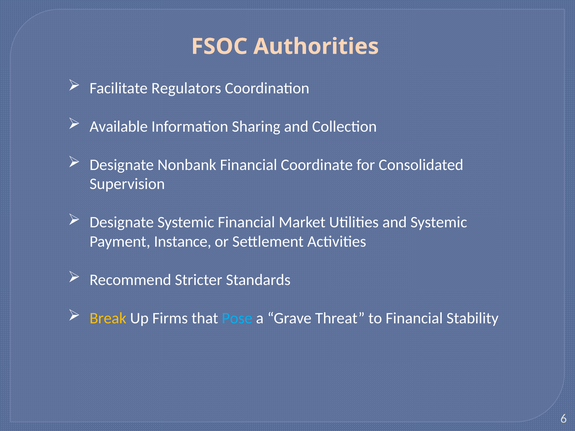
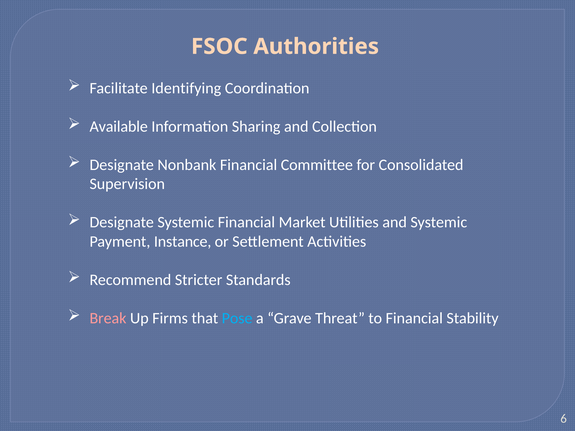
Regulators: Regulators -> Identifying (186, 88)
Coordinate: Coordinate -> Committee (317, 165)
Break colour: yellow -> pink (108, 318)
